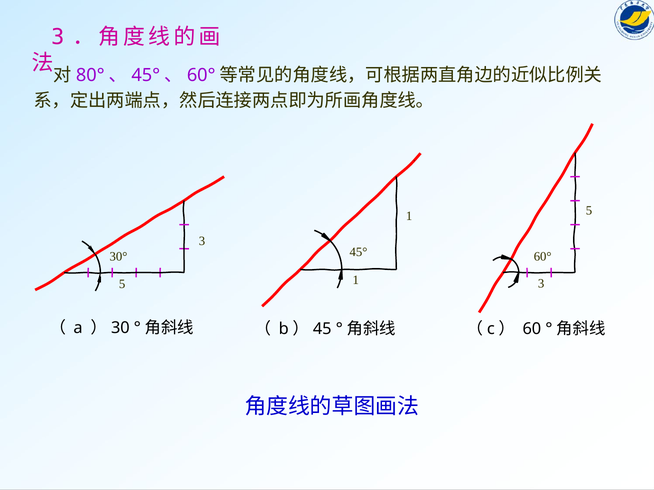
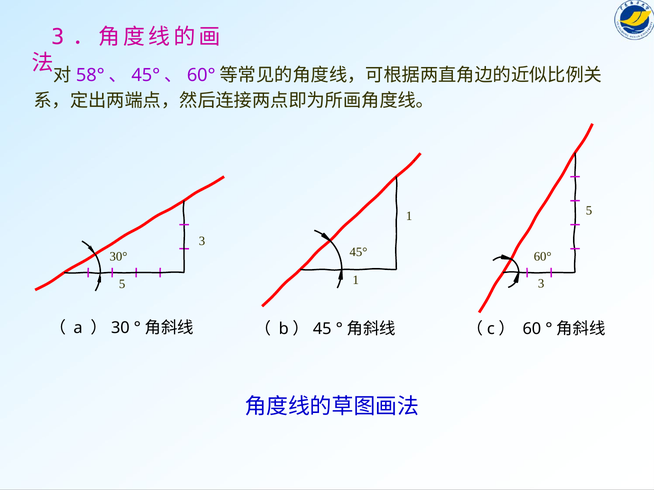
80°: 80° -> 58° (90, 75)
